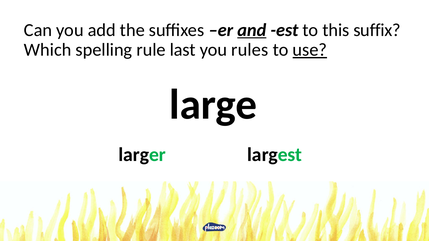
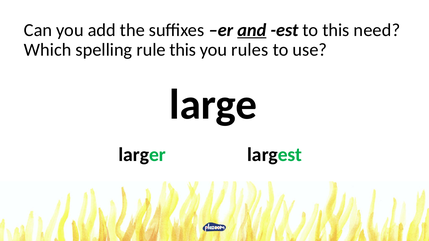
suffix: suffix -> need (377, 30)
rule last: last -> this (183, 50)
use underline: present -> none (310, 50)
